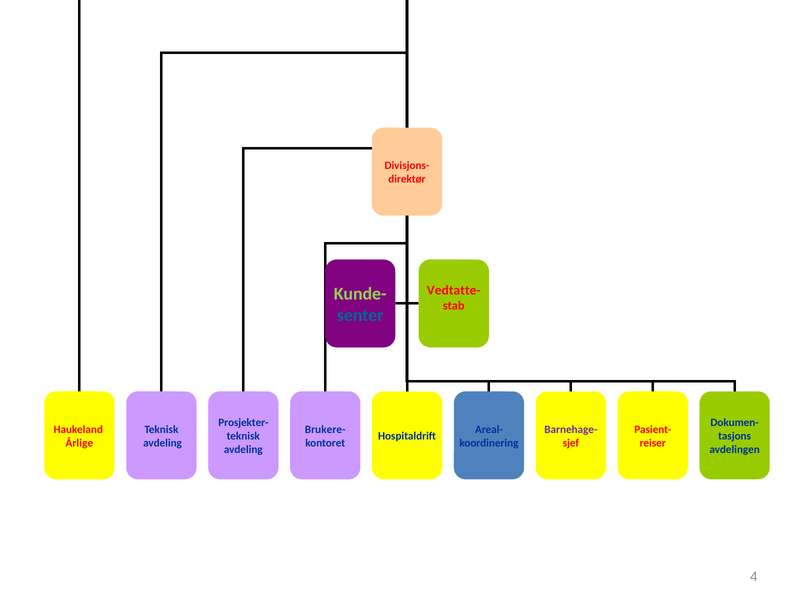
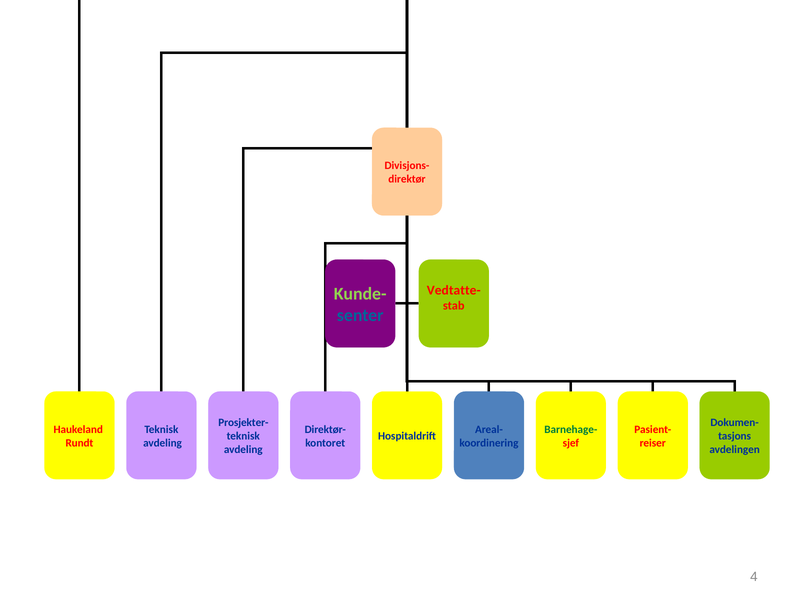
Brukere-: Brukere- -> Direktør- (325, 430)
Barnehage- colour: purple -> green (571, 430)
Årlige: Årlige -> Rundt (79, 443)
